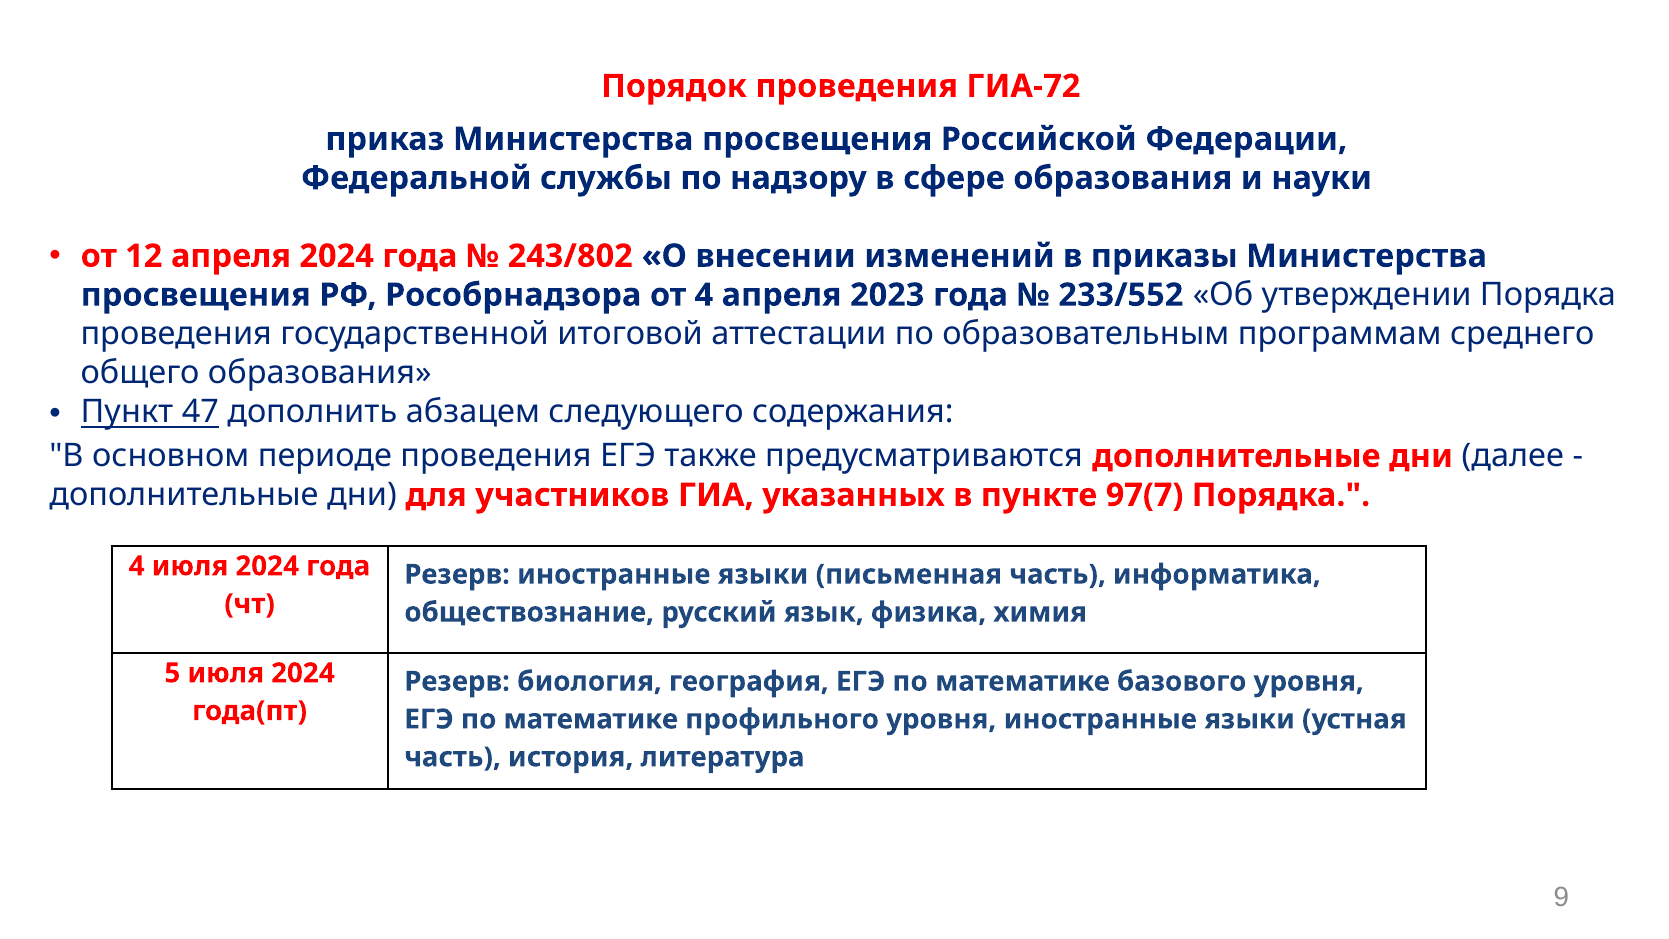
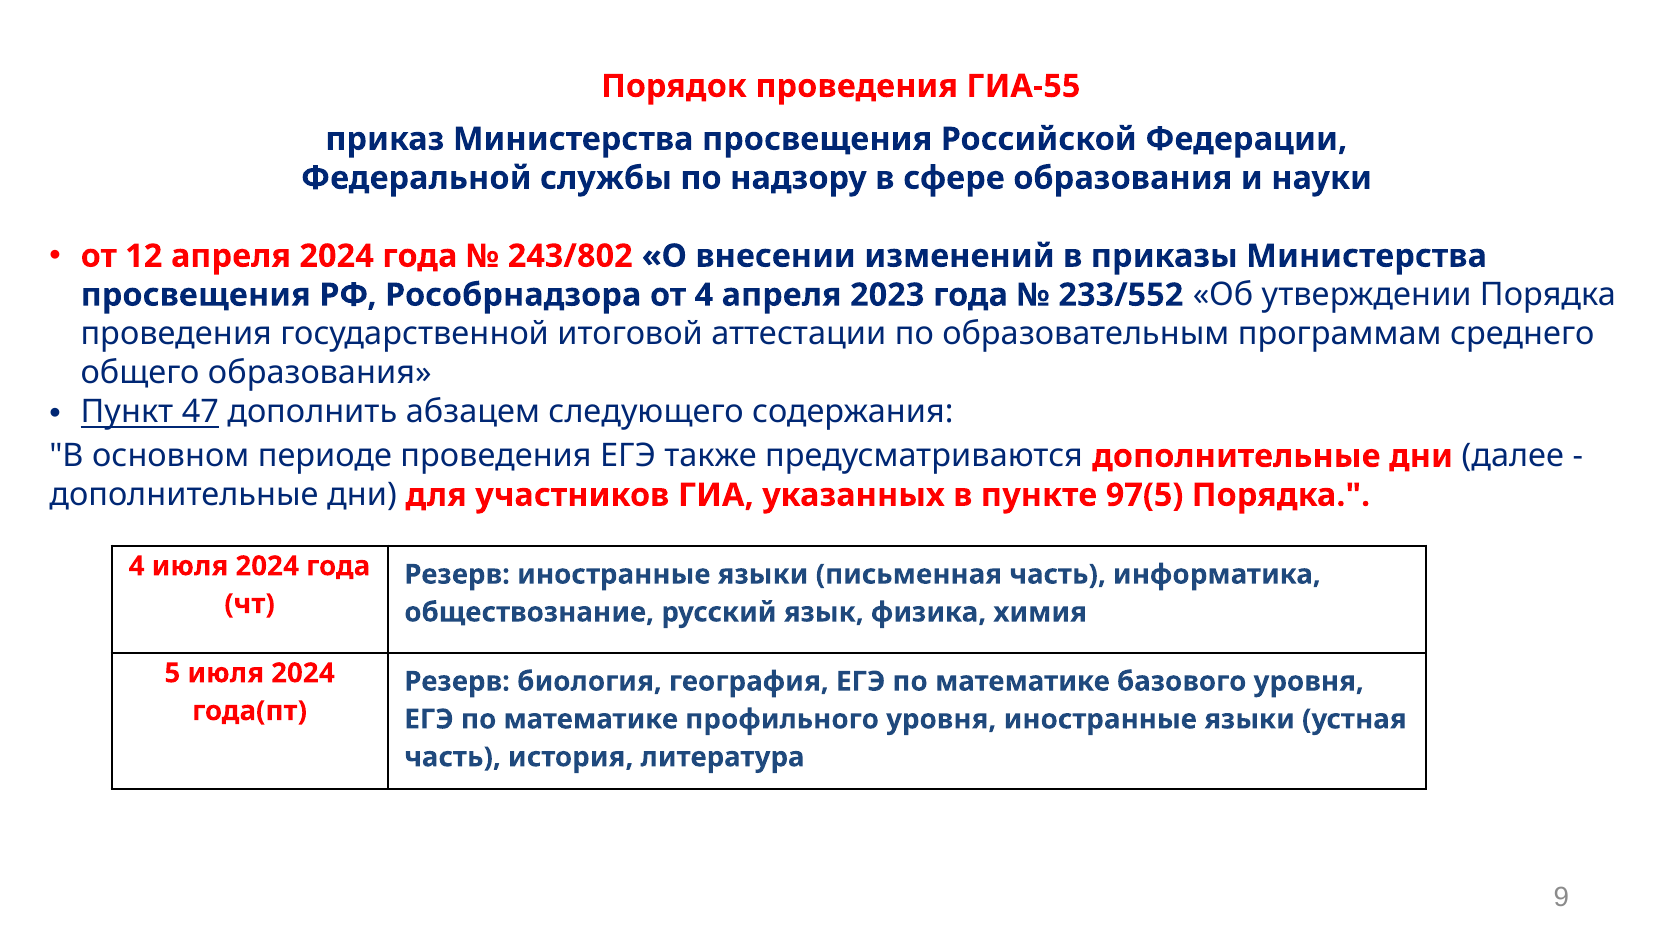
ГИА-72: ГИА-72 -> ГИА-55 (1023, 86)
97(7: 97(7 -> 97(5 (1145, 495)
